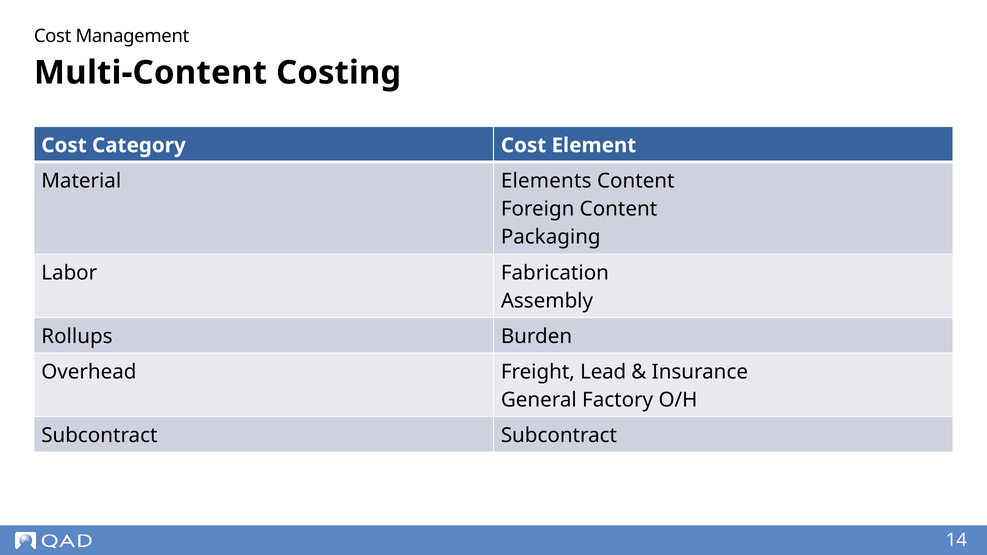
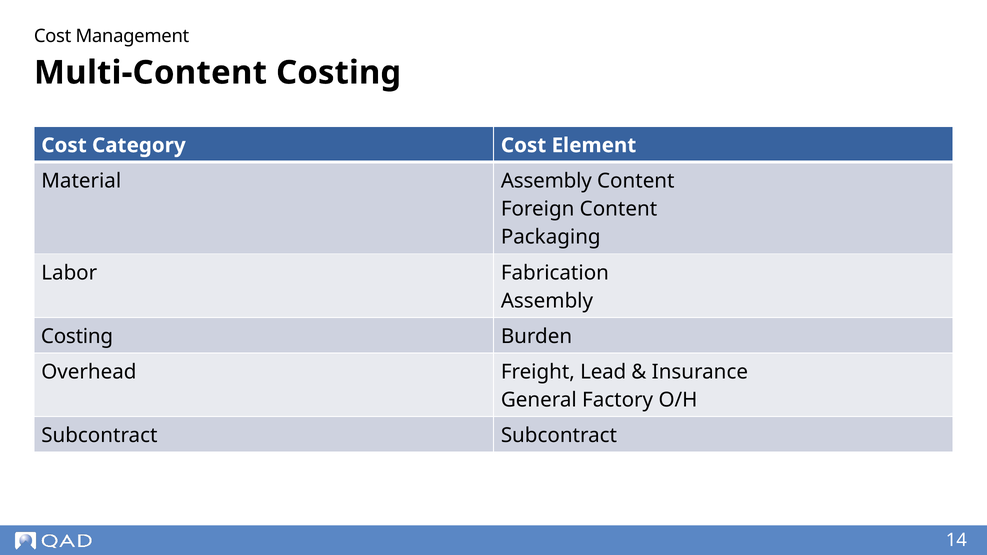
Material Elements: Elements -> Assembly (546, 181)
Rollups: Rollups -> Costing (77, 336)
